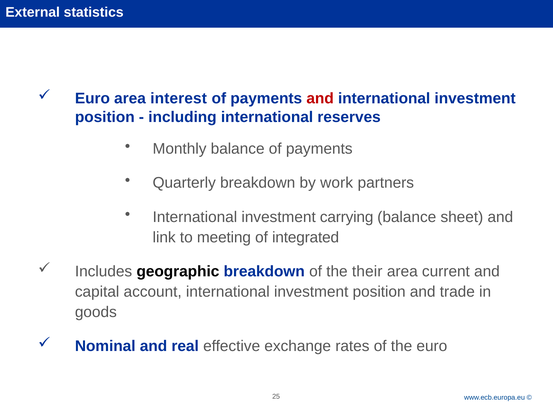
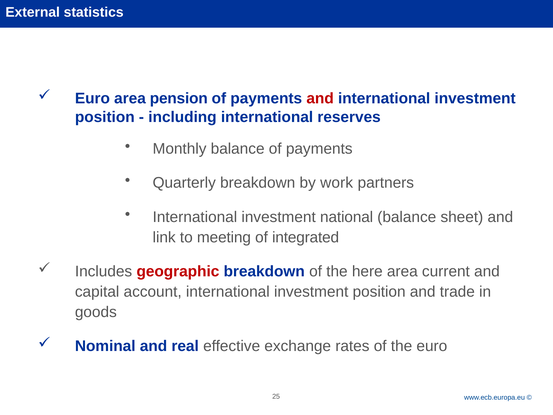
interest: interest -> pension (179, 98)
carrying: carrying -> national (347, 217)
geographic colour: black -> red (178, 271)
their: their -> here (367, 271)
